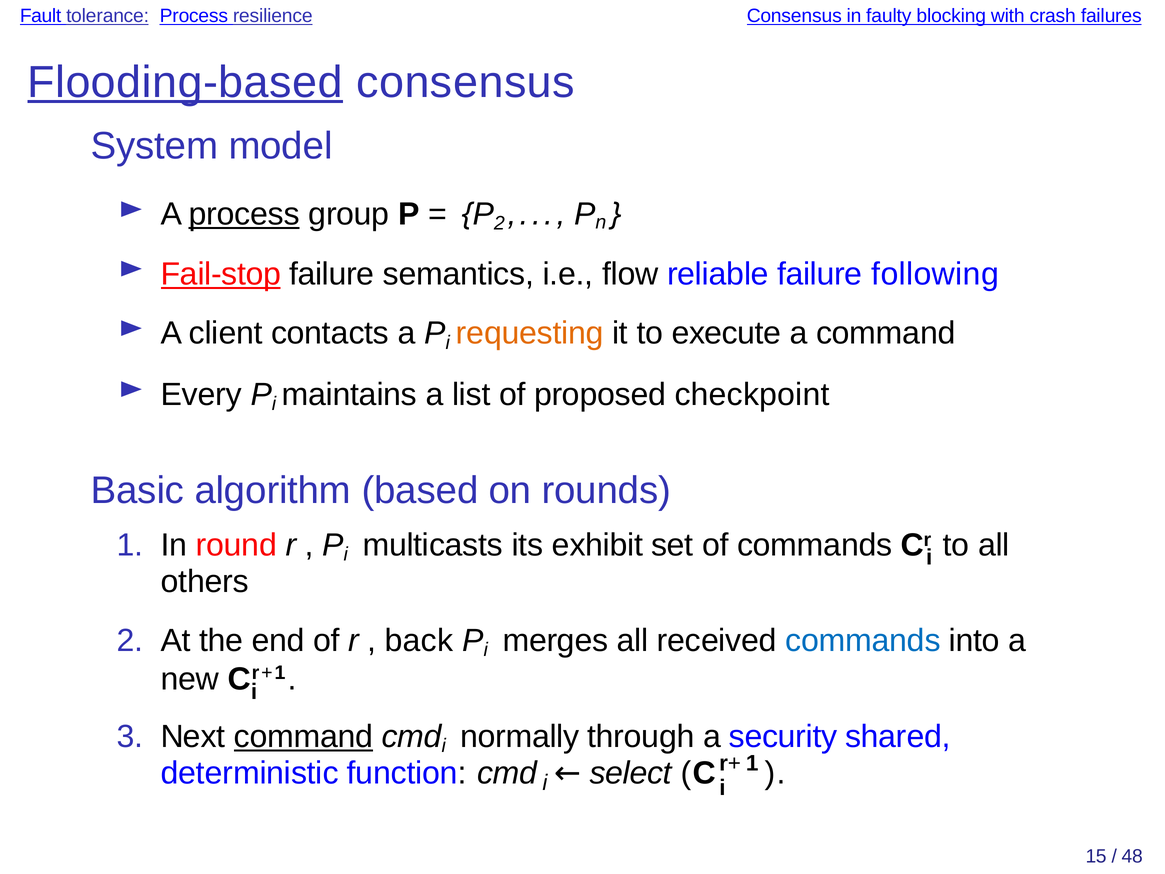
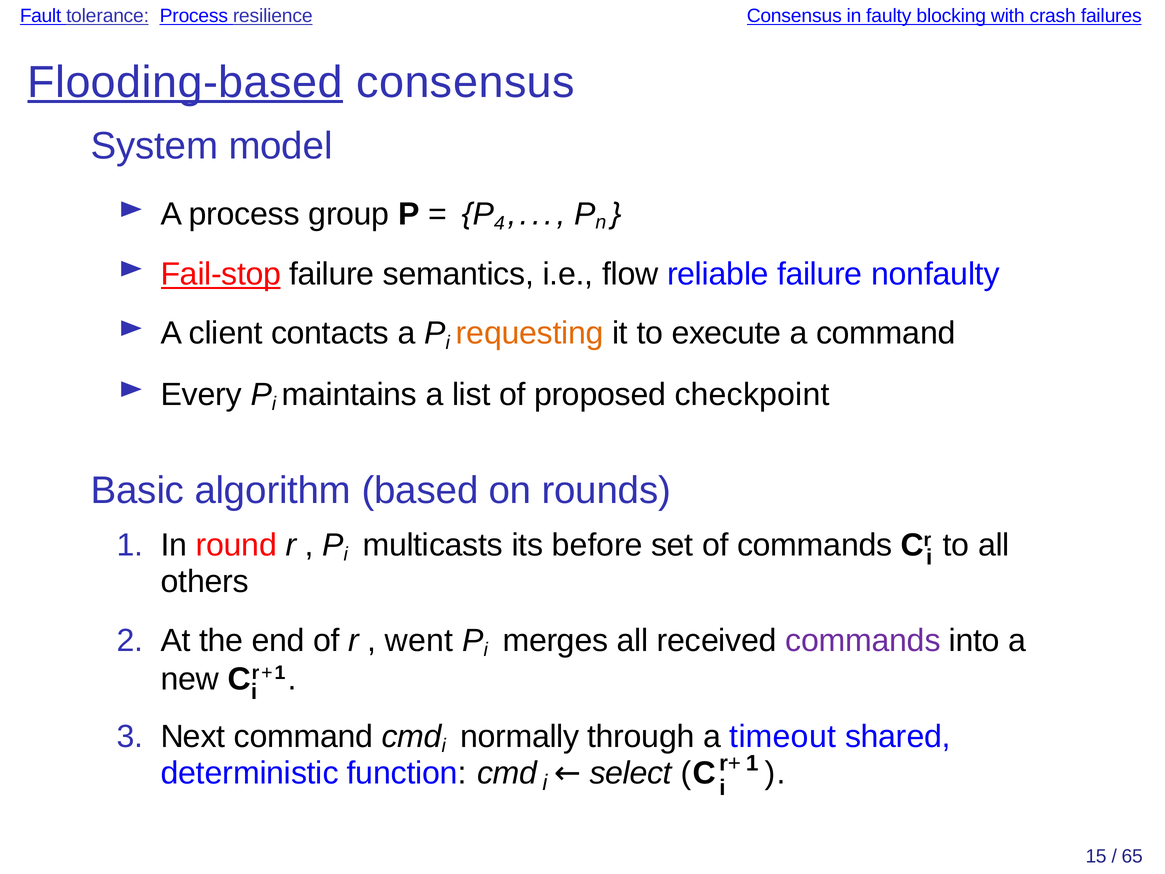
process underline: present -> none (244, 214)
P 2: 2 -> 4 (499, 224)
following: following -> nonfaulty (935, 274)
exhibit: exhibit -> before (597, 545)
back: back -> went (419, 641)
commands colour: blue -> purple (863, 641)
command underline: present -> none (304, 737)
security: security -> timeout (783, 737)
48: 48 -> 65 (1132, 857)
